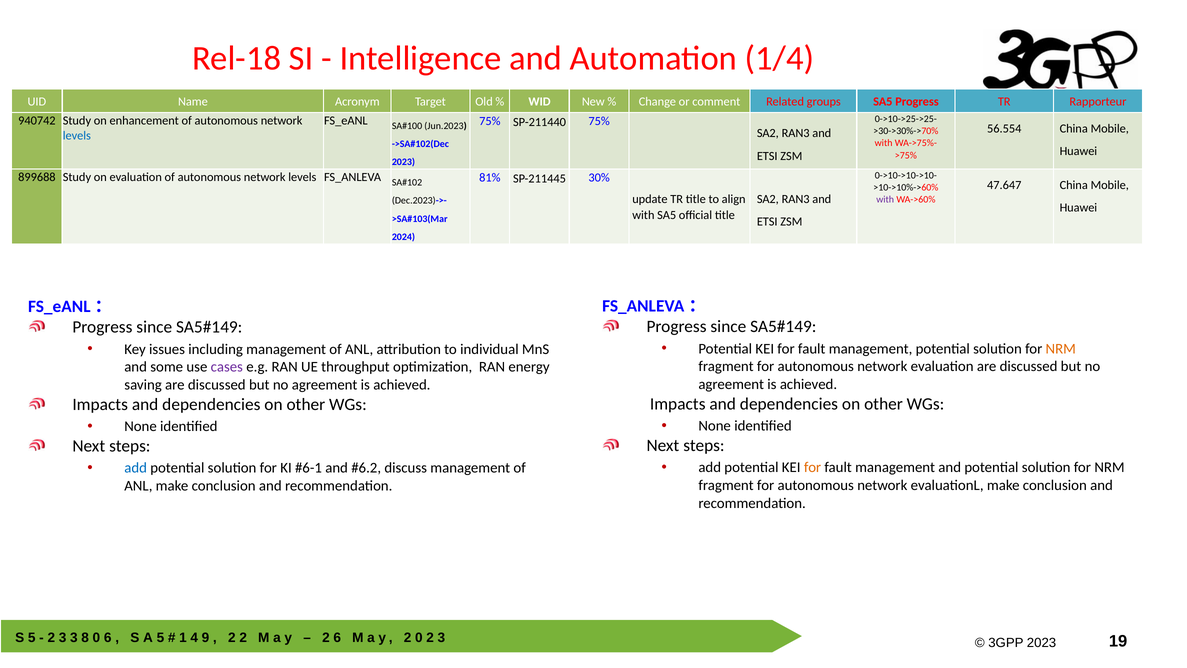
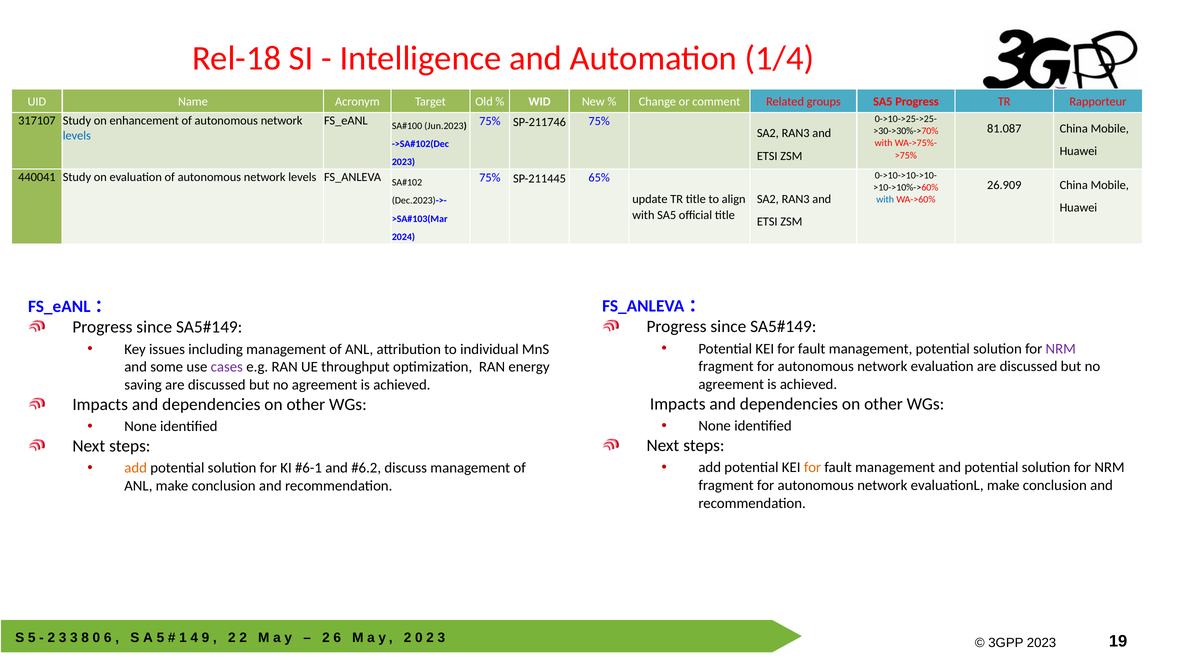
940742: 940742 -> 317107 (37, 121)
SP-211440: SP-211440 -> SP-211746 (540, 122)
56.554: 56.554 -> 81.087 (1004, 129)
899688: 899688 -> 440041 (37, 177)
81%: 81% -> 75% (490, 178)
30%: 30% -> 65% (599, 178)
47.647: 47.647 -> 26.909 (1004, 185)
with colour: purple -> blue (885, 200)
NRM colour: orange -> purple (1061, 349)
add colour: blue -> orange (136, 468)
